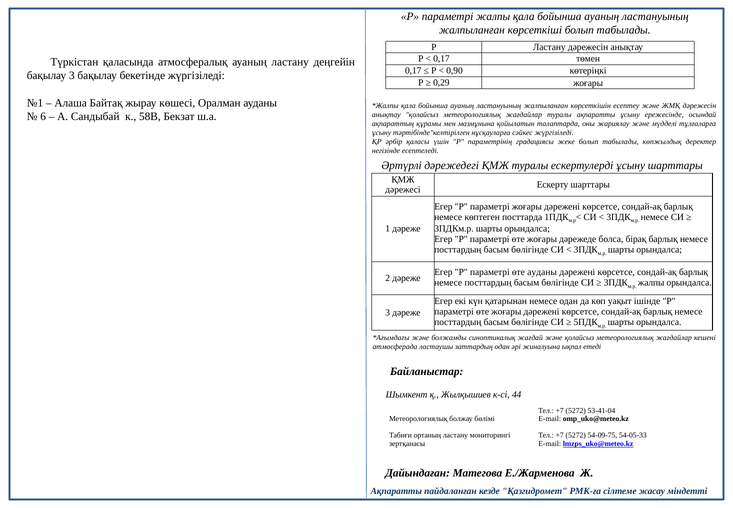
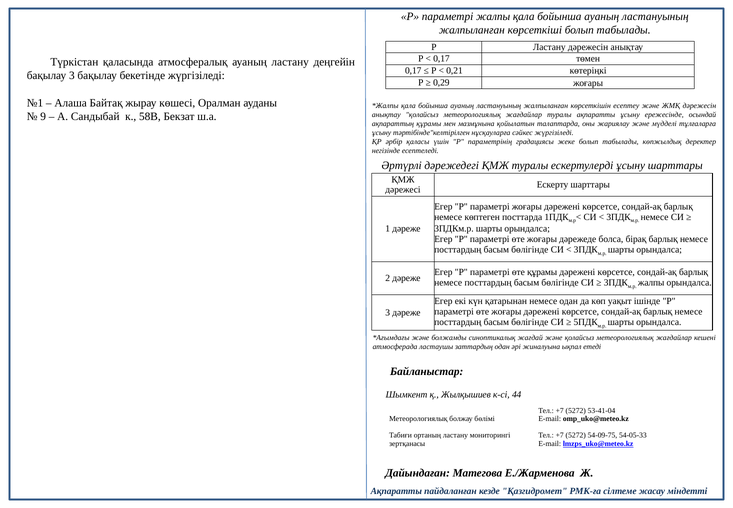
0,90: 0,90 -> 0,21 (454, 71)
6: 6 -> 9 (43, 116)
өте ауданы: ауданы -> құрамы (542, 272)
